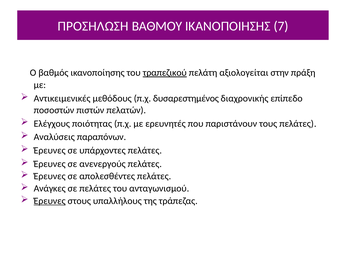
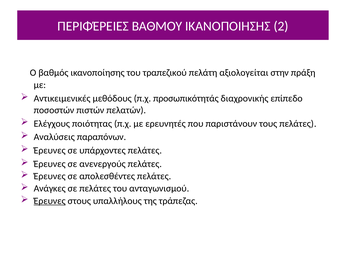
ΠΡΟΣΗΛΩΣΗ: ΠΡΟΣΗΛΩΣΗ -> ΠΕΡΙΦΈΡΕΙΕΣ (93, 26)
7: 7 -> 2 (281, 26)
τραπεζικού underline: present -> none (165, 73)
δυσαρεστημένος: δυσαρεστημένος -> προσωπικότητάς (186, 98)
